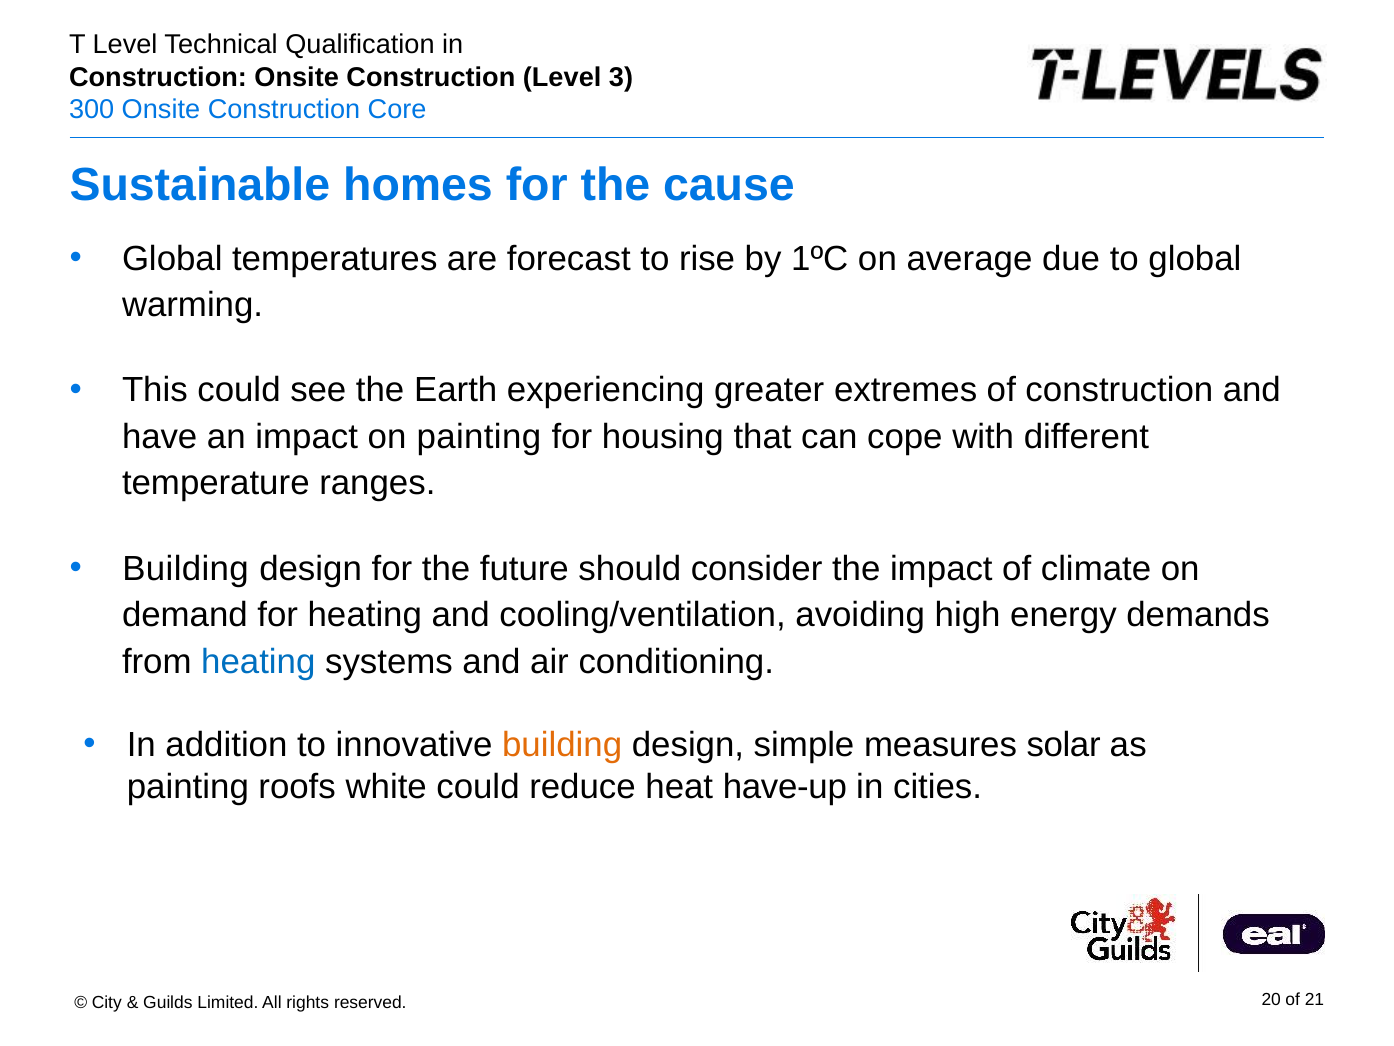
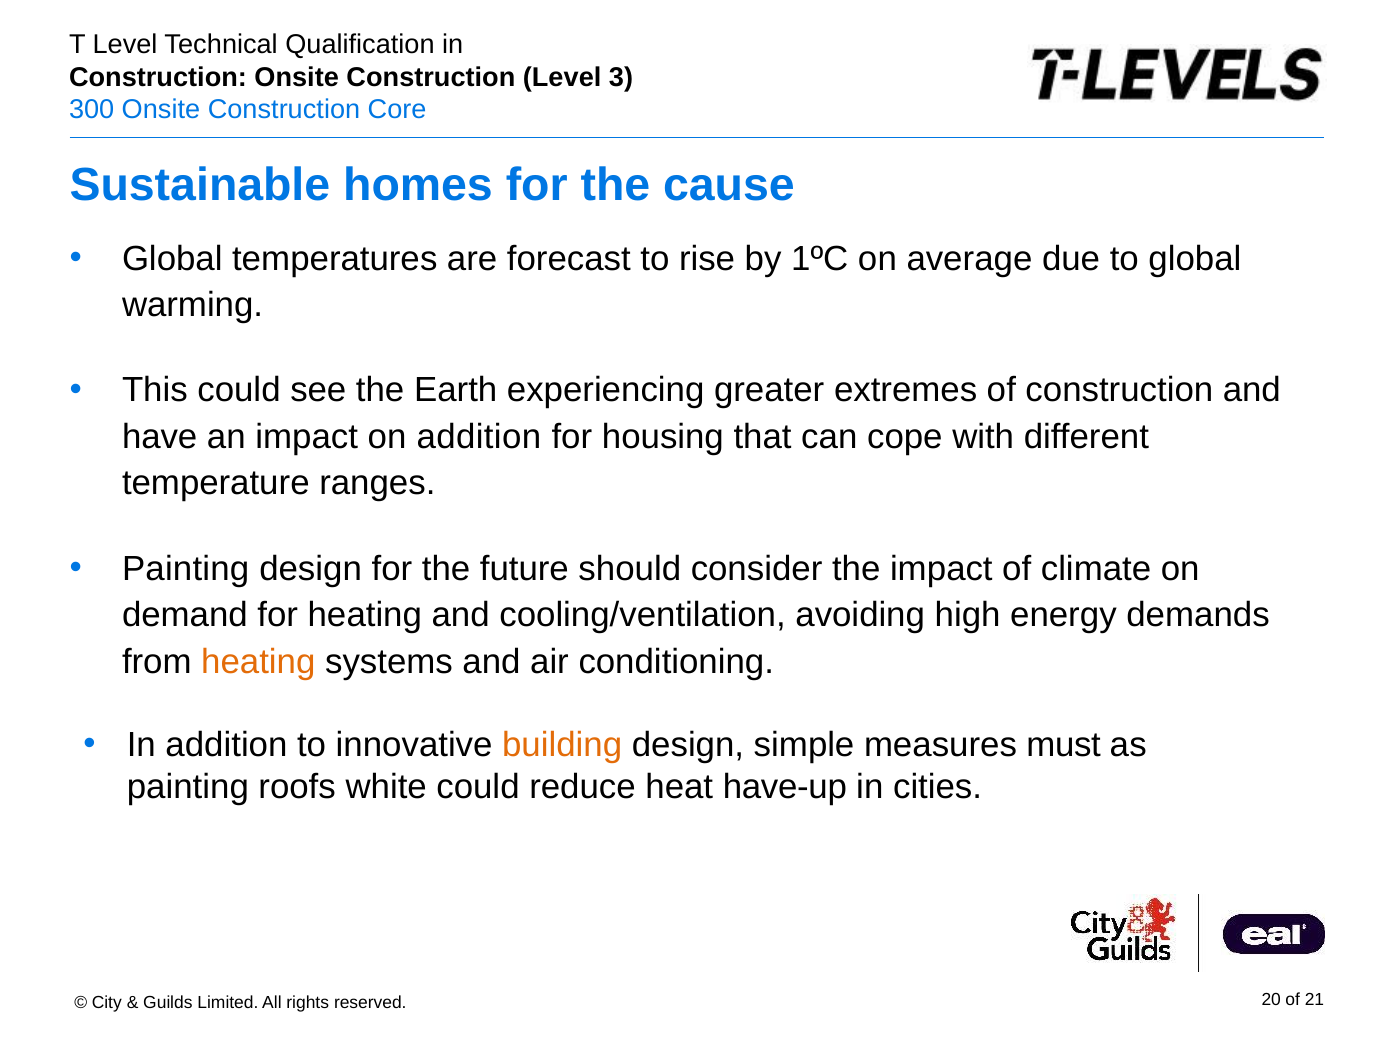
on painting: painting -> addition (479, 437)
Building: Building -> Painting (186, 568)
heating colour: blue -> orange (258, 661)
solar: solar -> must (1064, 744)
